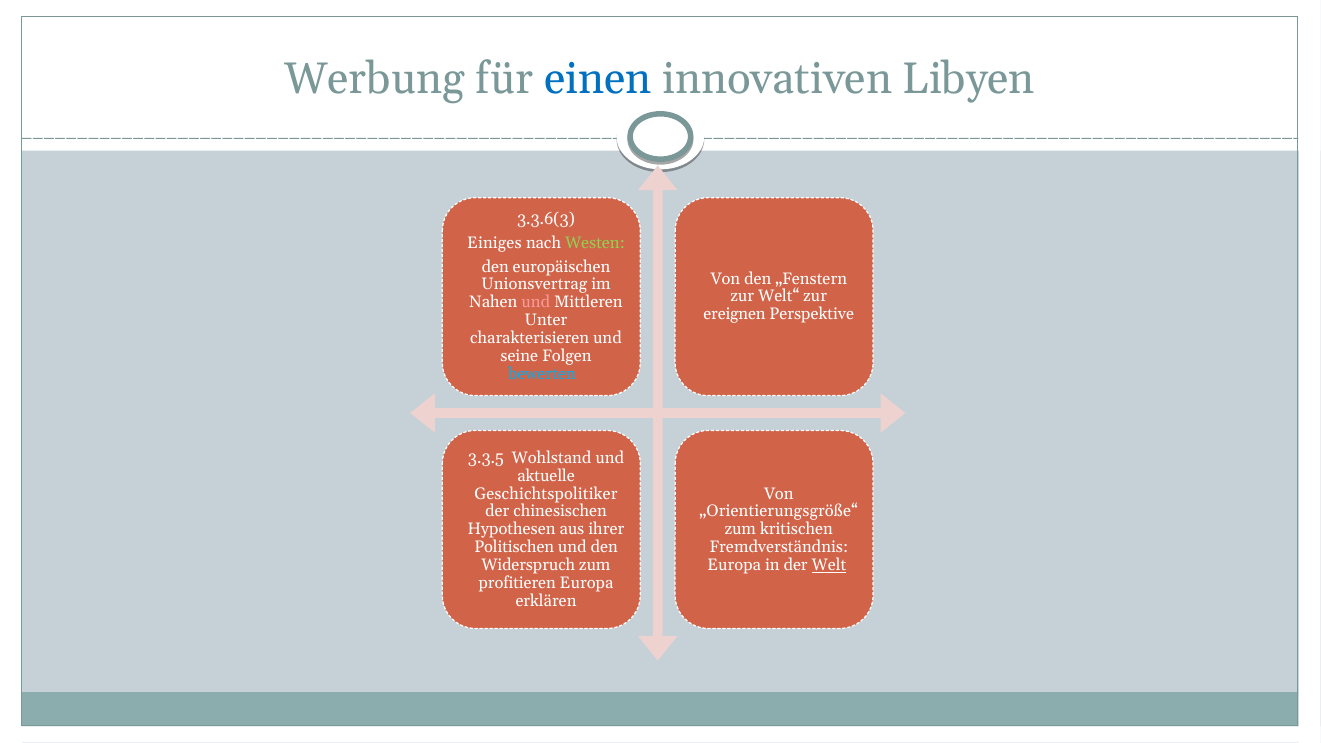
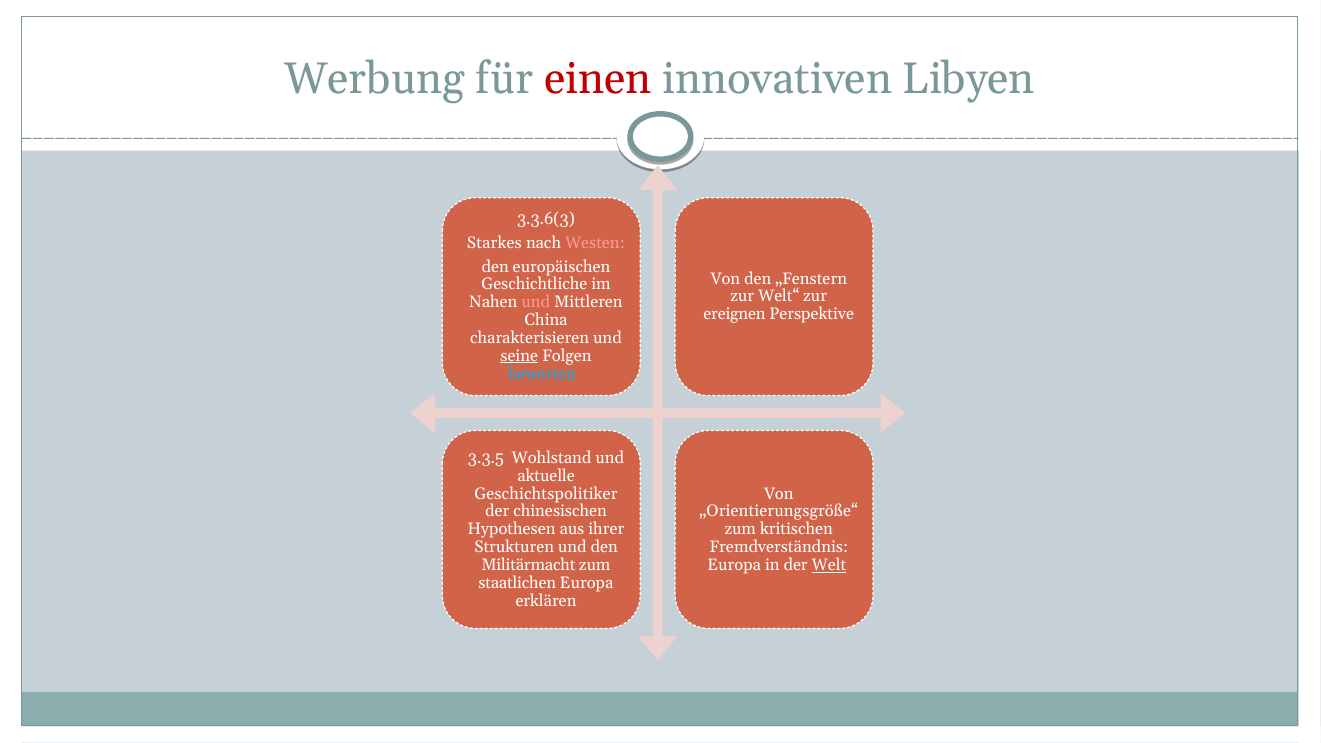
einen colour: blue -> red (598, 79)
Einiges: Einiges -> Starkes (494, 243)
Westen colour: light green -> pink (595, 243)
Unionsvertrag: Unionsvertrag -> Geschichtliche (534, 284)
Unter: Unter -> China (546, 320)
seine underline: none -> present (519, 356)
Politischen: Politischen -> Strukturen (514, 547)
Widerspruch: Widerspruch -> Militärmacht (528, 565)
profitieren: profitieren -> staatlichen (517, 583)
